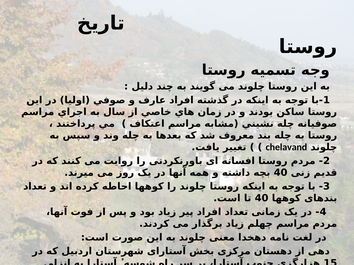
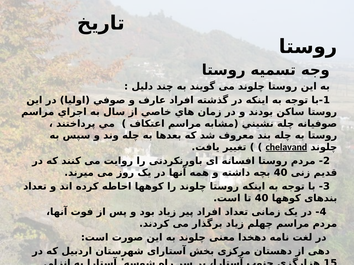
chelavand underline: none -> present (286, 147)
